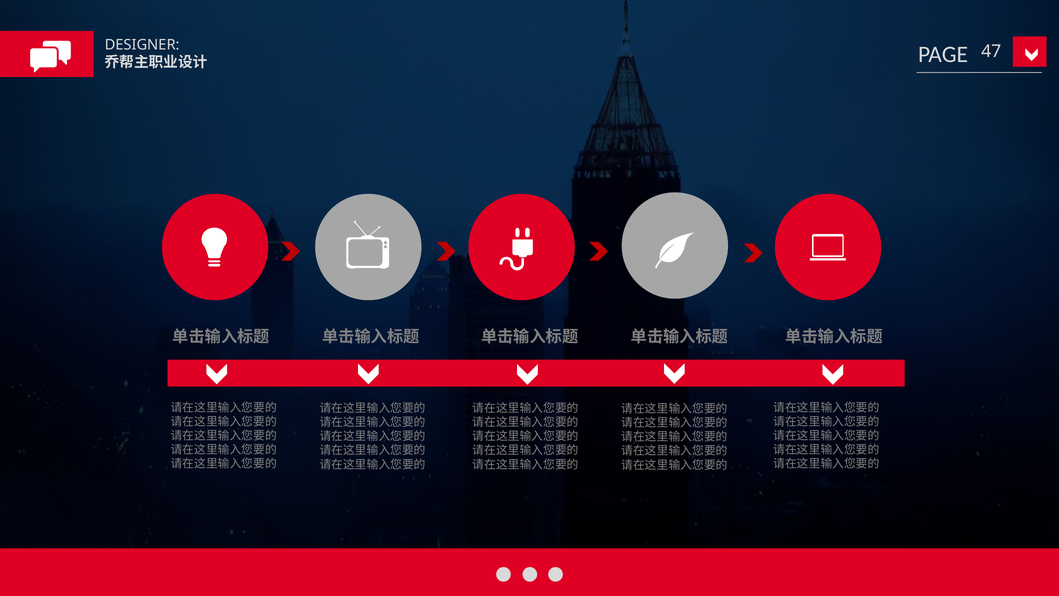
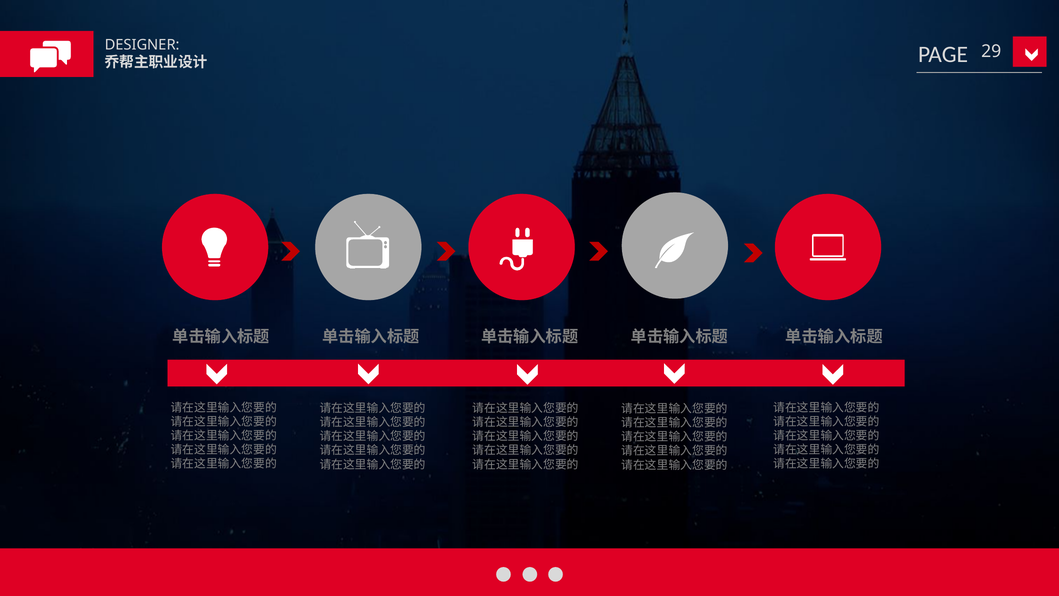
47: 47 -> 29 (991, 51)
